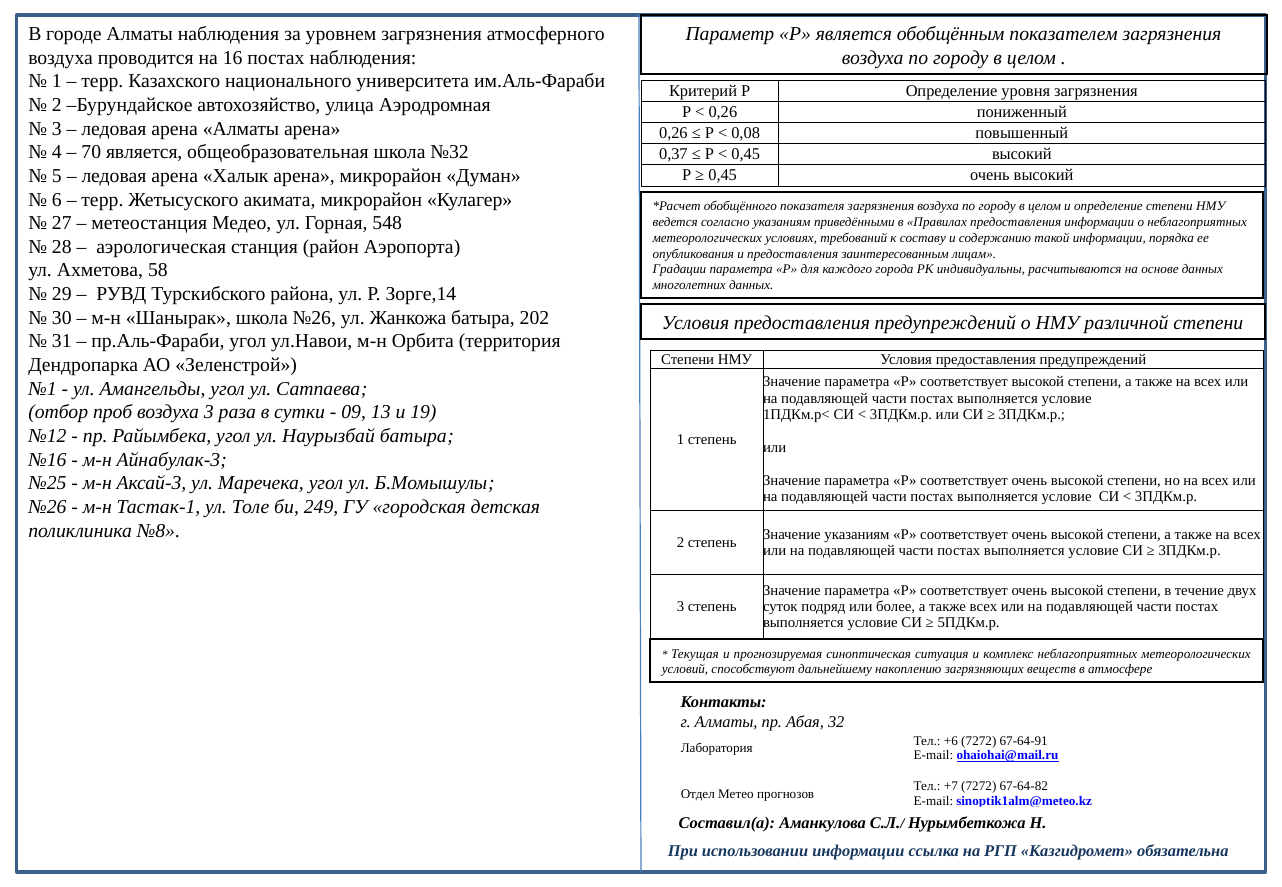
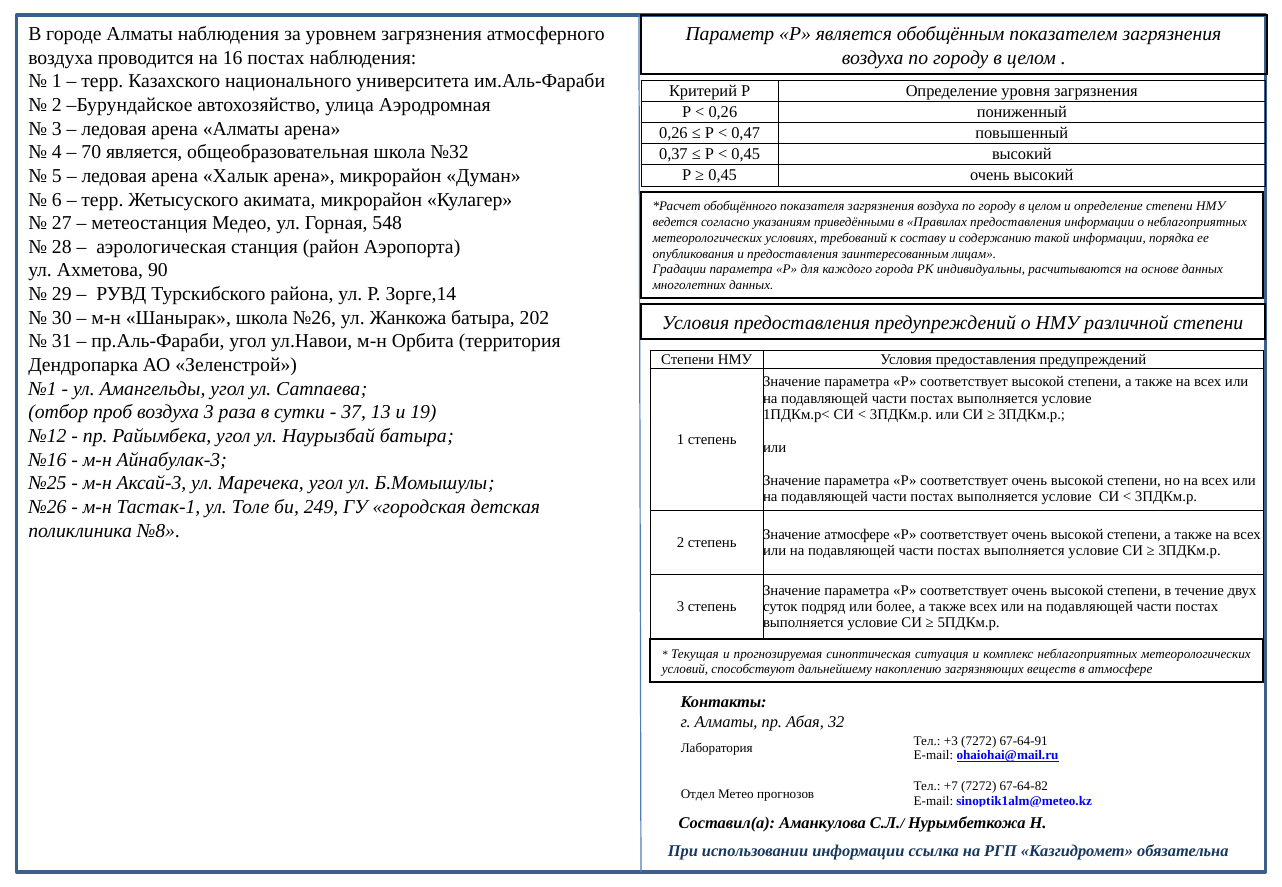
0,08: 0,08 -> 0,47 (746, 133)
58: 58 -> 90 (158, 271)
09: 09 -> 37 (354, 413)
Значение указаниям: указаниям -> атмосфере (857, 535)
+6: +6 -> +3 (951, 741)
